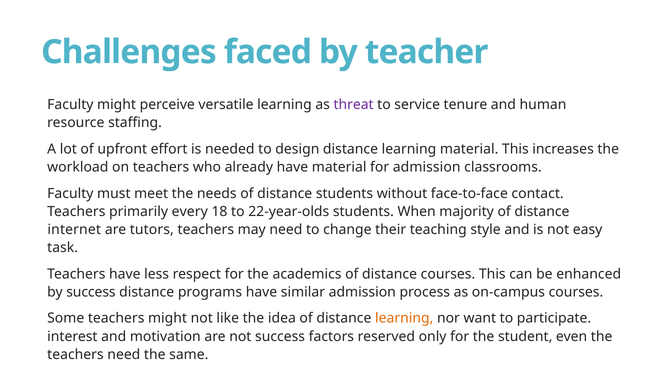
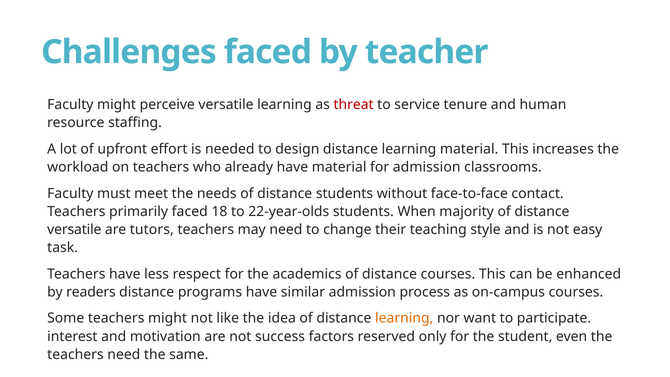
threat colour: purple -> red (354, 105)
primarily every: every -> faced (190, 212)
internet: internet -> versatile (74, 230)
by success: success -> readers (91, 292)
